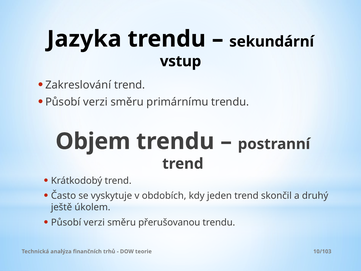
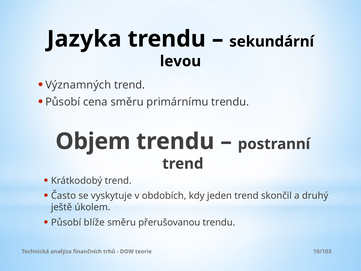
vstup: vstup -> levou (180, 61)
Zakreslování: Zakreslování -> Významných (78, 85)
verzi: verzi -> cena (95, 102)
verzi: verzi -> blíže (94, 222)
